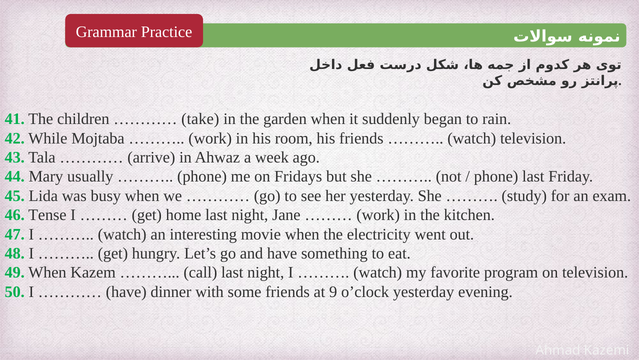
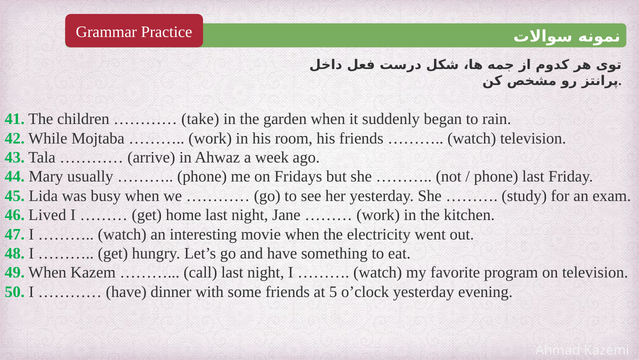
Tense: Tense -> Lived (47, 215)
9: 9 -> 5 (333, 291)
